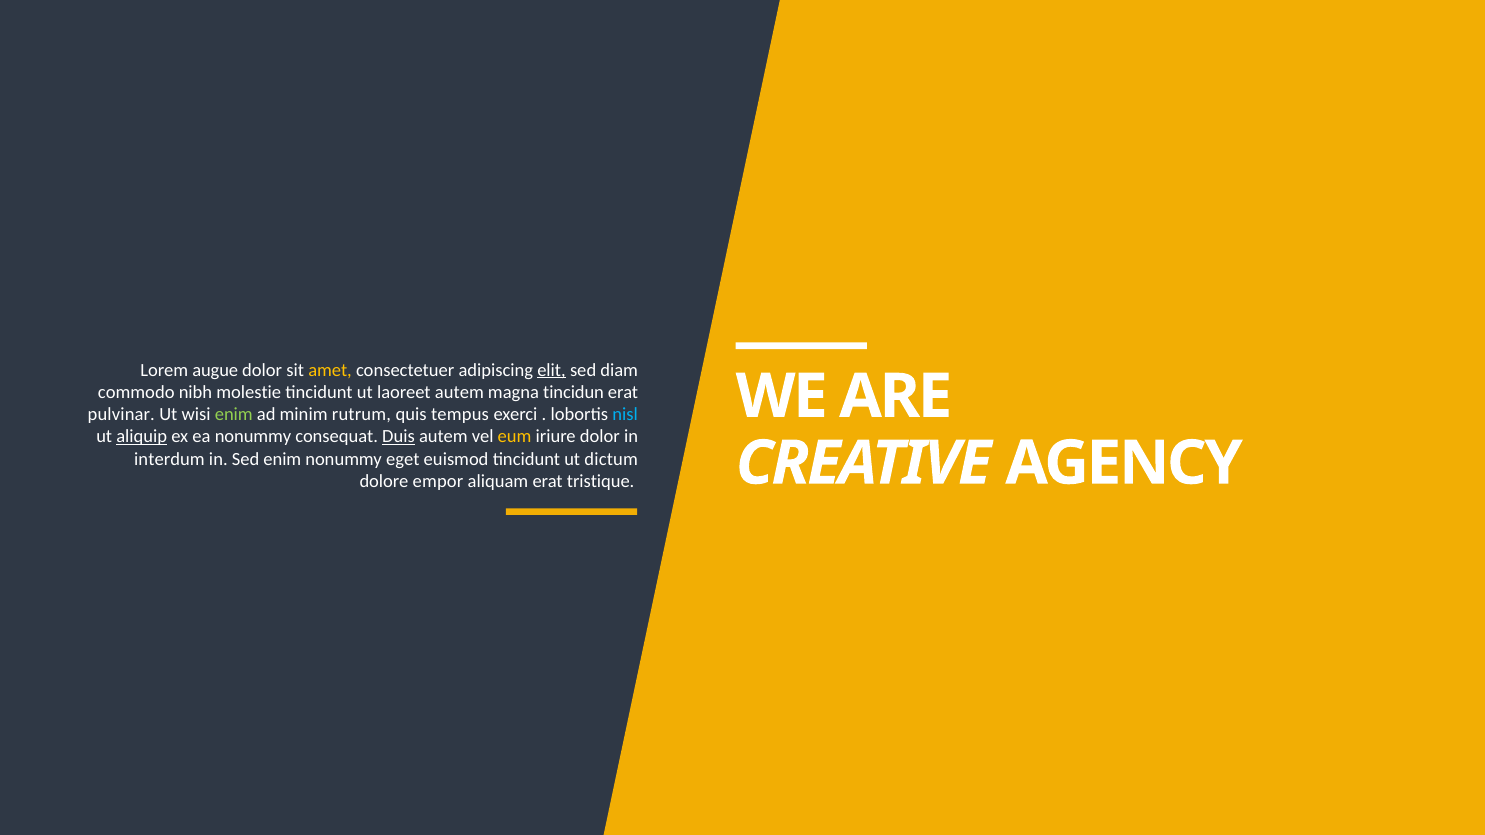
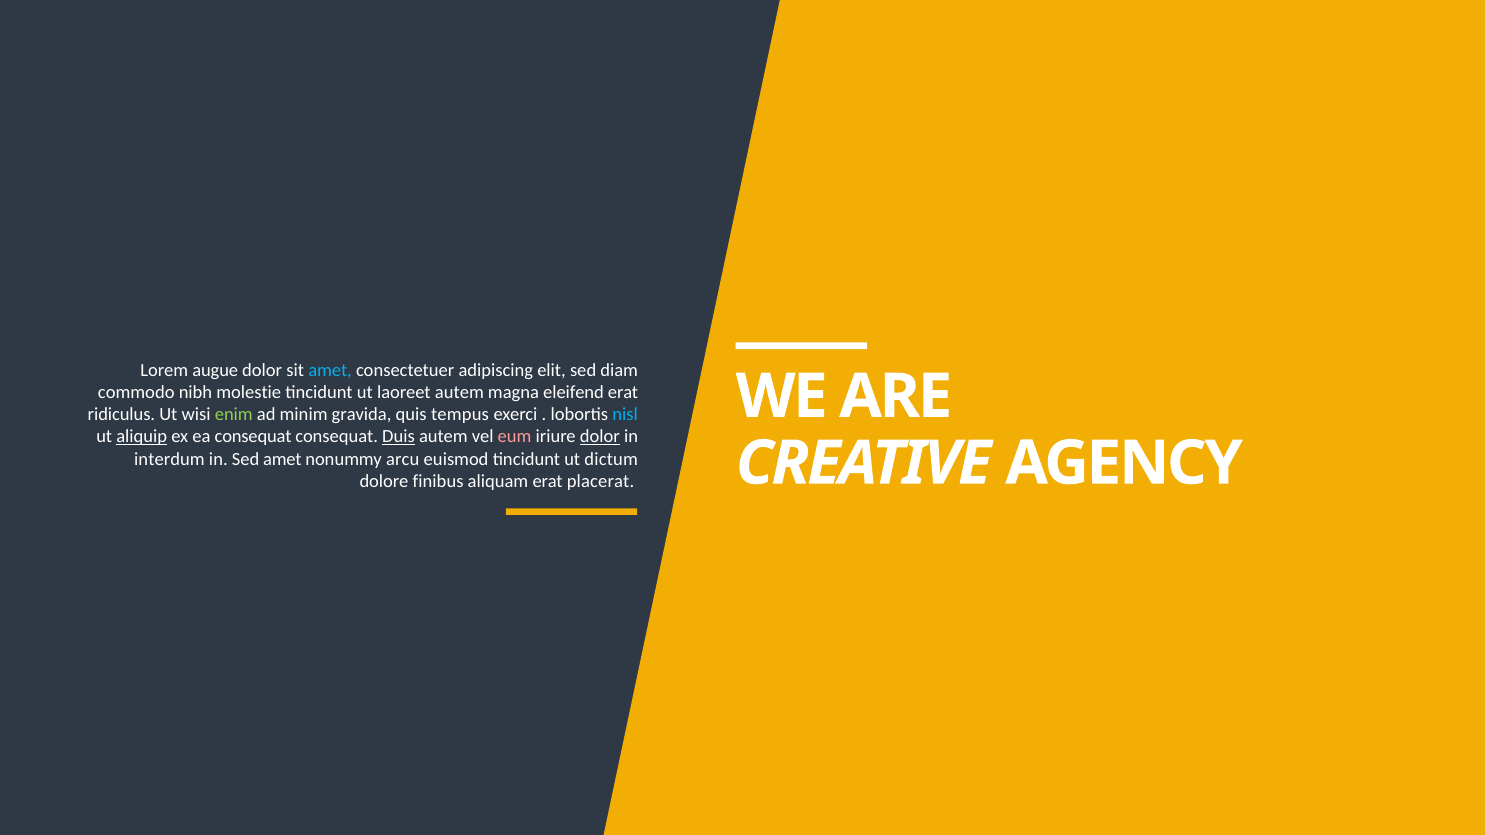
amet colour: yellow -> light blue (330, 370)
elit underline: present -> none (552, 370)
tincidun: tincidun -> eleifend (574, 392)
pulvinar: pulvinar -> ridiculus (121, 415)
rutrum: rutrum -> gravida (362, 415)
ea nonummy: nonummy -> consequat (253, 437)
eum colour: yellow -> pink (515, 437)
dolor underline: none -> present (600, 437)
Sed enim: enim -> amet (282, 459)
eget: eget -> arcu (403, 459)
empor: empor -> finibus (438, 481)
tristique: tristique -> placerat (601, 481)
